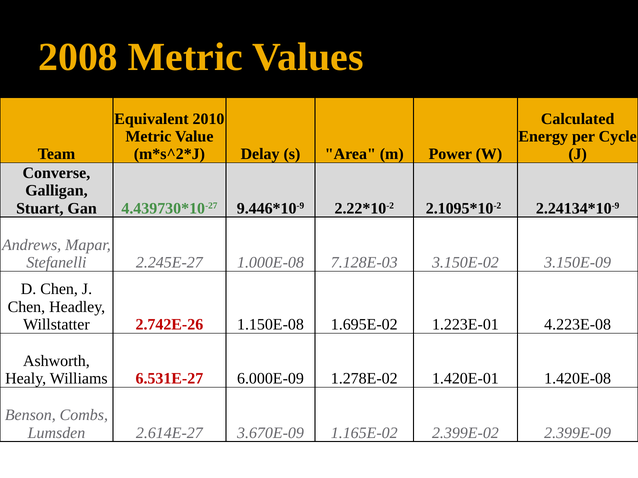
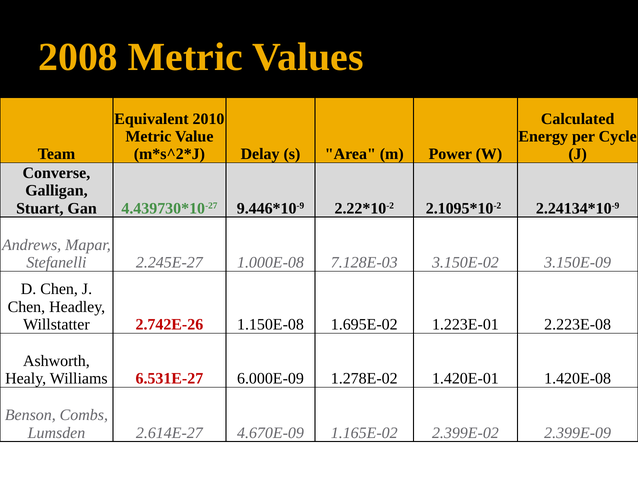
4.223E-08: 4.223E-08 -> 2.223E-08 (578, 325)
3.670E-09: 3.670E-09 -> 4.670E-09 (270, 433)
